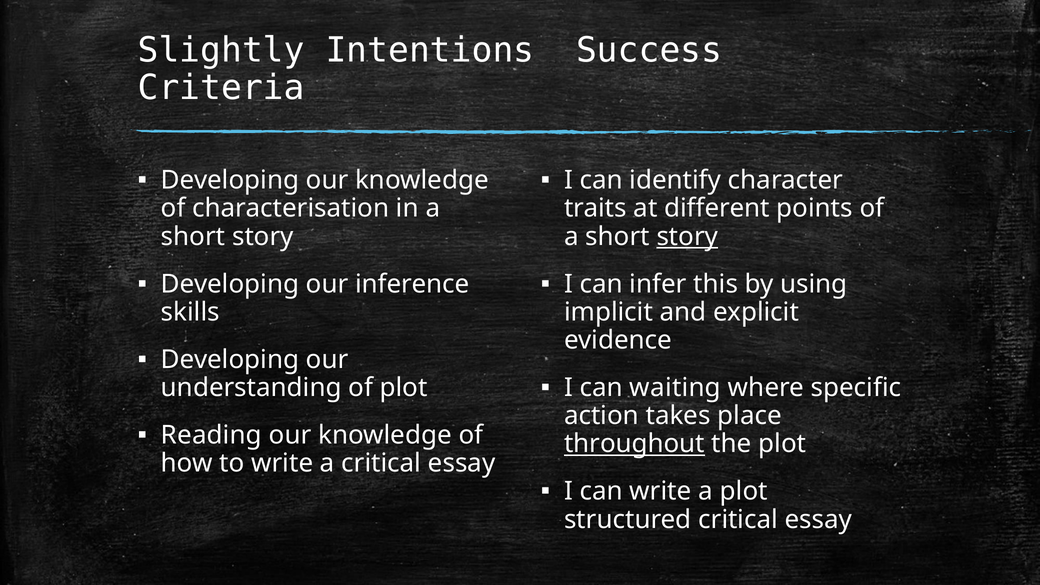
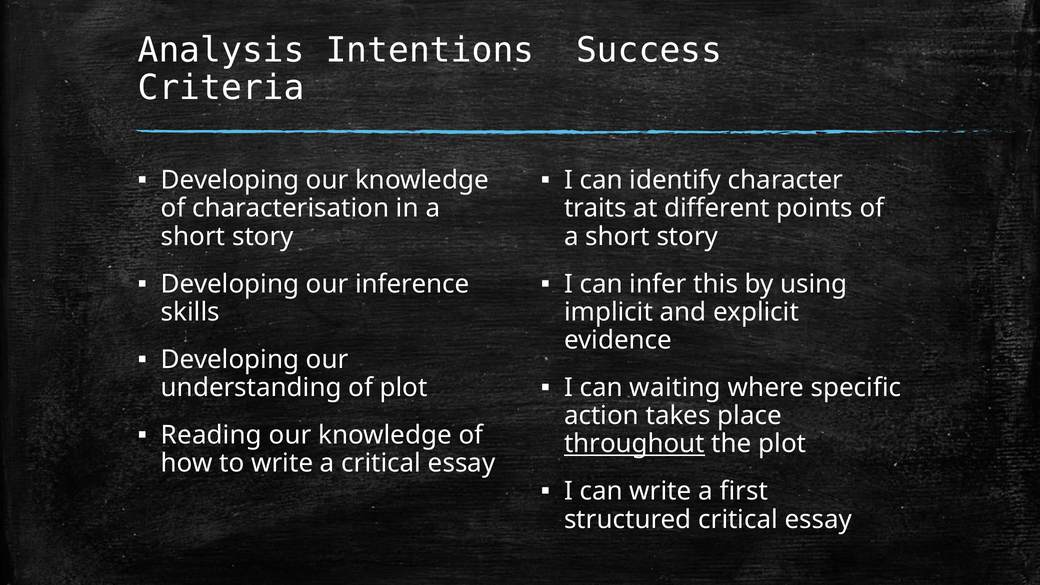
Slightly: Slightly -> Analysis (221, 50)
story underline: present -> none (687, 237)
a plot: plot -> first (744, 492)
